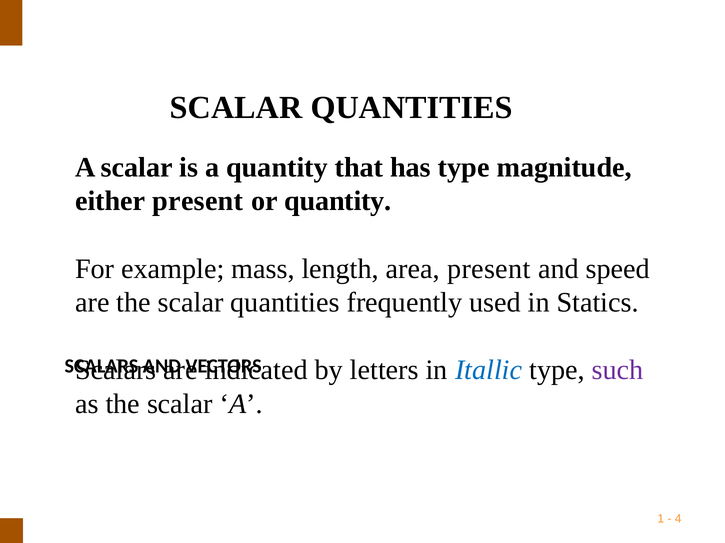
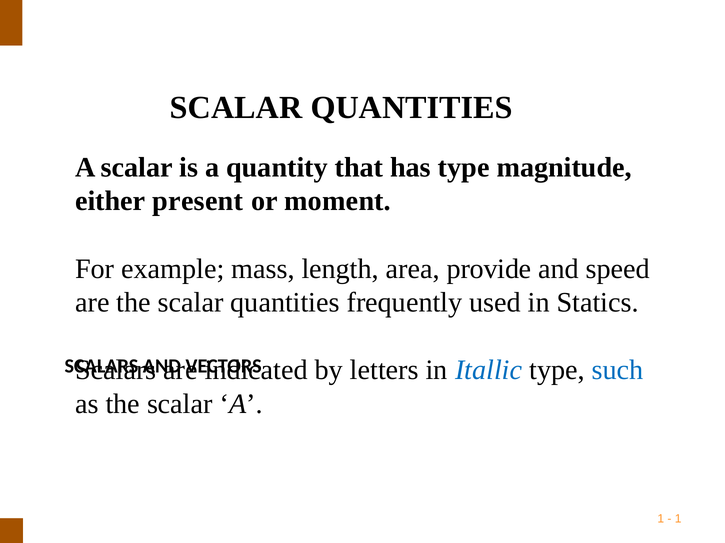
or quantity: quantity -> moment (338, 201)
area present: present -> provide (489, 269)
such colour: purple -> blue (618, 371)
4: 4 -> 1 (678, 519)
